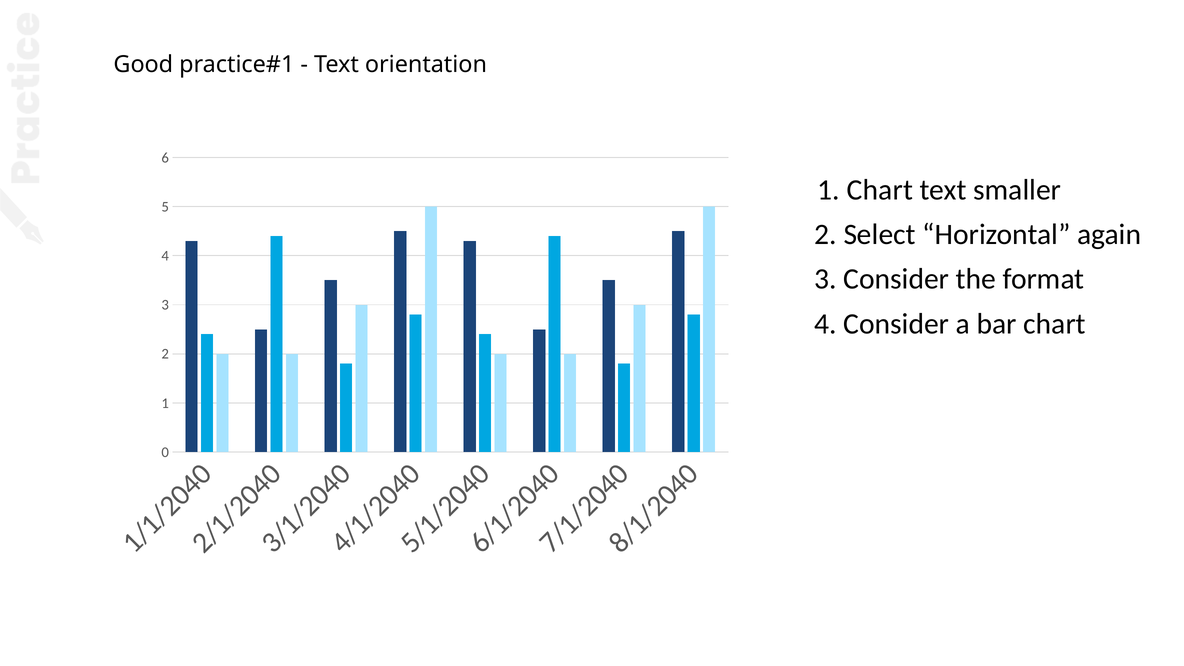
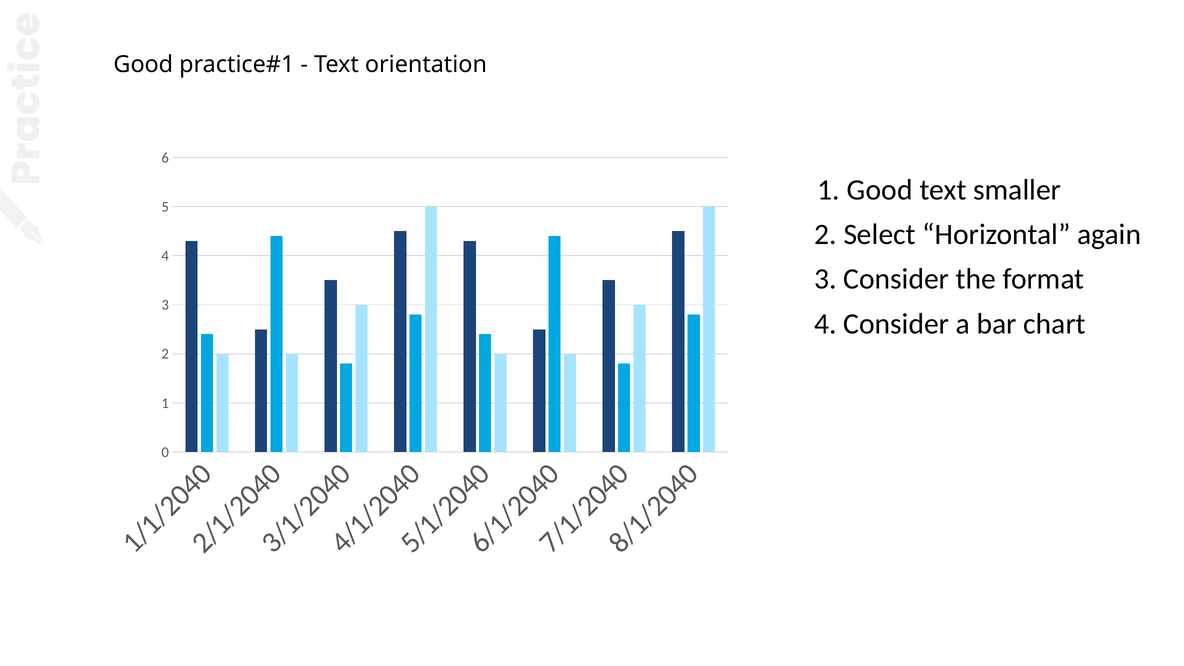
1 Chart: Chart -> Good (880, 190)
